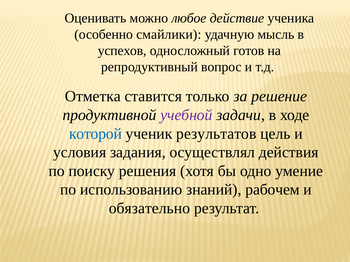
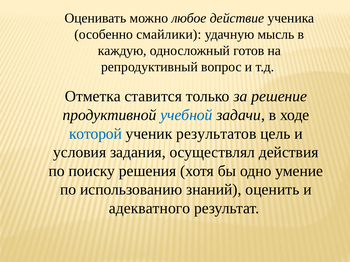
успехов: успехов -> каждую (122, 51)
учебной colour: purple -> blue (186, 115)
рабочем: рабочем -> оценить (272, 190)
обязательно: обязательно -> адекватного (149, 209)
